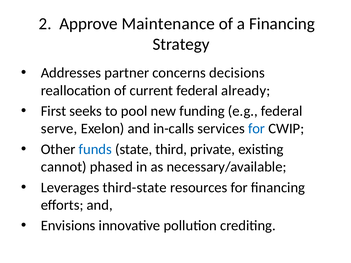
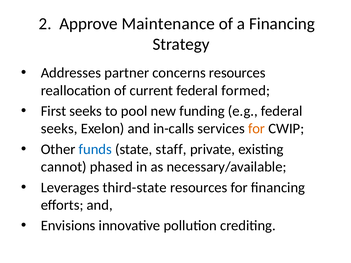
concerns decisions: decisions -> resources (237, 73)
already: already -> formed (246, 91)
serve: serve -> seeks (59, 129)
for colour: blue -> orange (257, 129)
third: third -> staff (171, 149)
